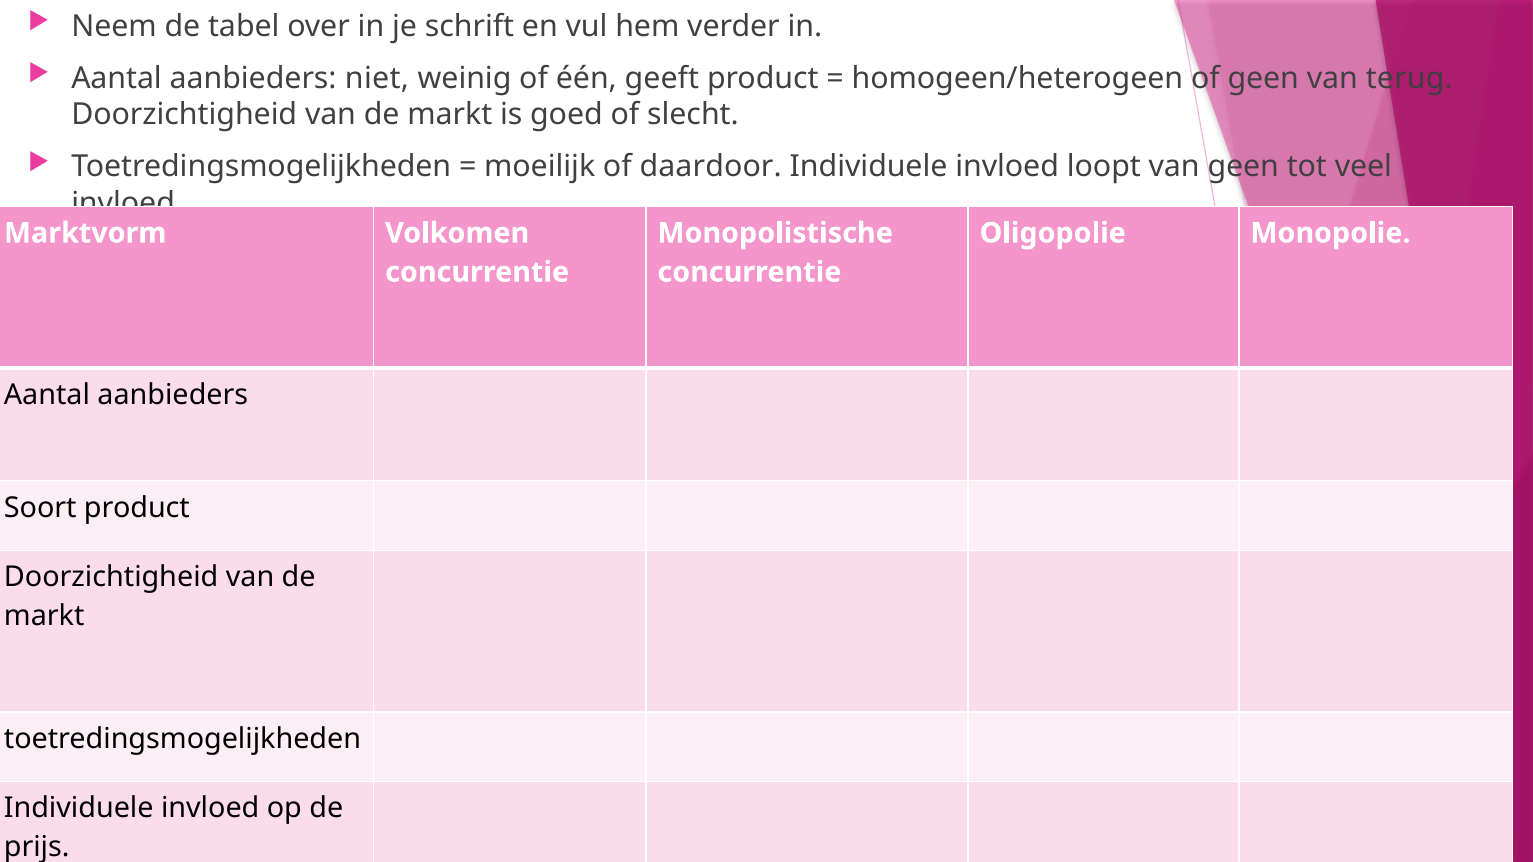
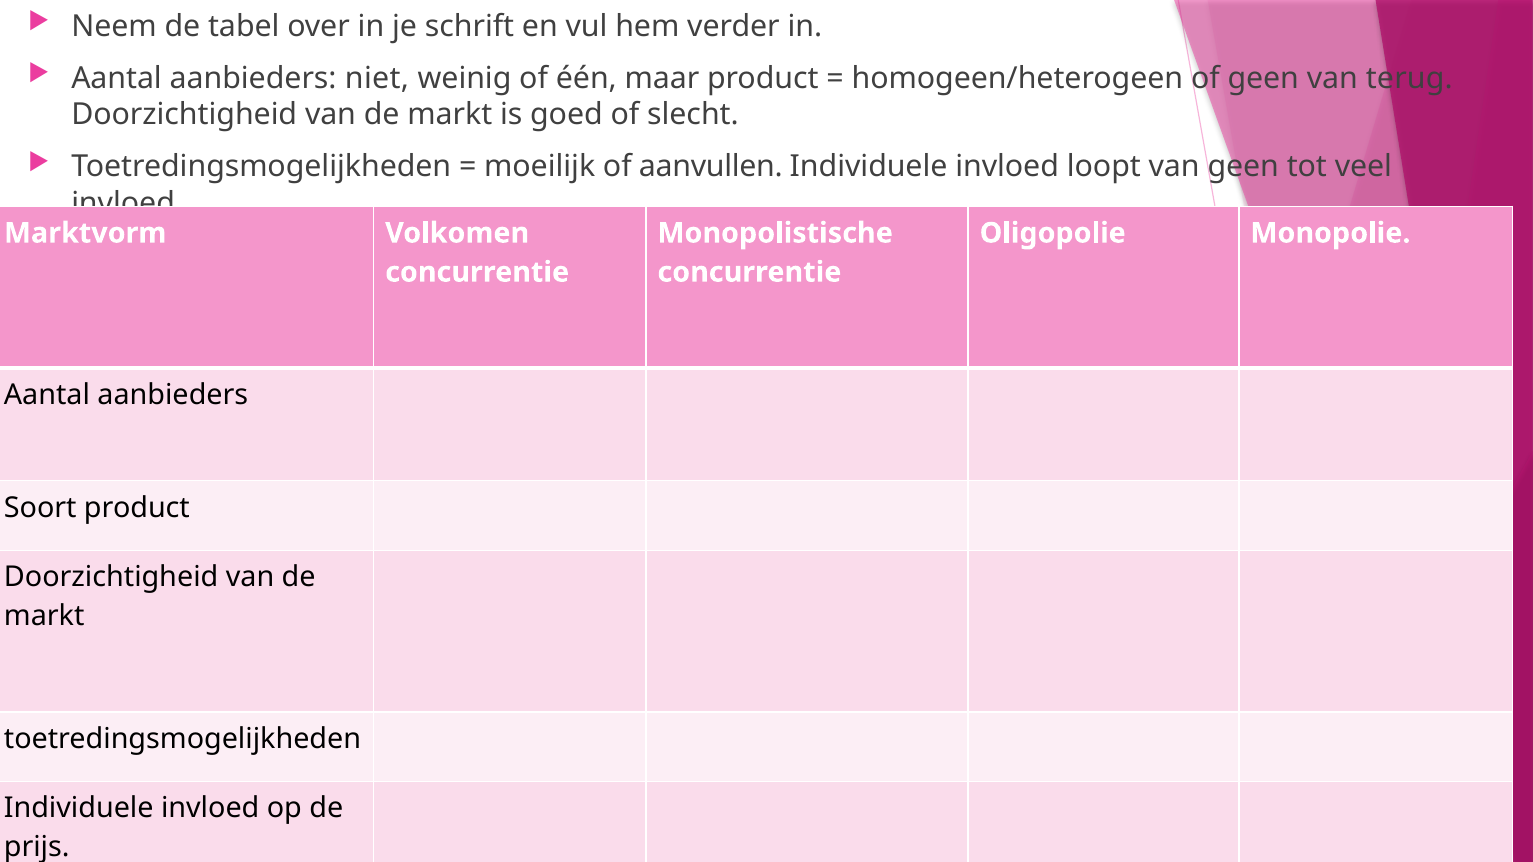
geeft: geeft -> maar (662, 78)
daardoor: daardoor -> aanvullen (711, 167)
